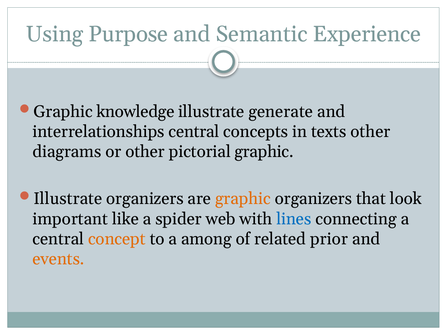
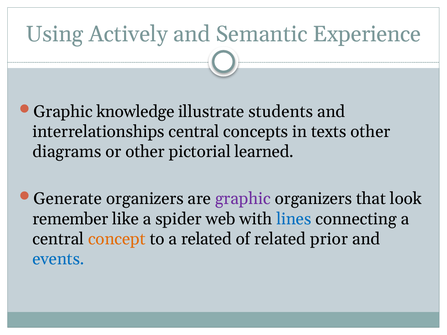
Purpose: Purpose -> Actively (128, 34)
generate: generate -> students (281, 112)
pictorial graphic: graphic -> learned (264, 152)
Illustrate: Illustrate -> Generate (68, 199)
graphic colour: orange -> purple (243, 199)
important: important -> remember (70, 219)
a among: among -> related (206, 239)
events colour: orange -> blue (59, 259)
